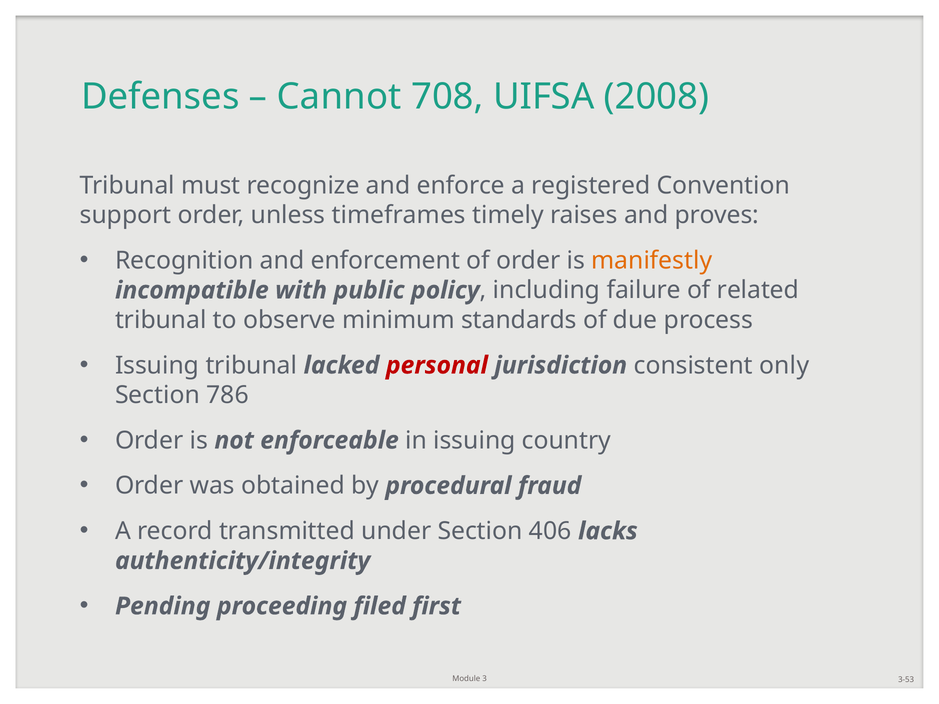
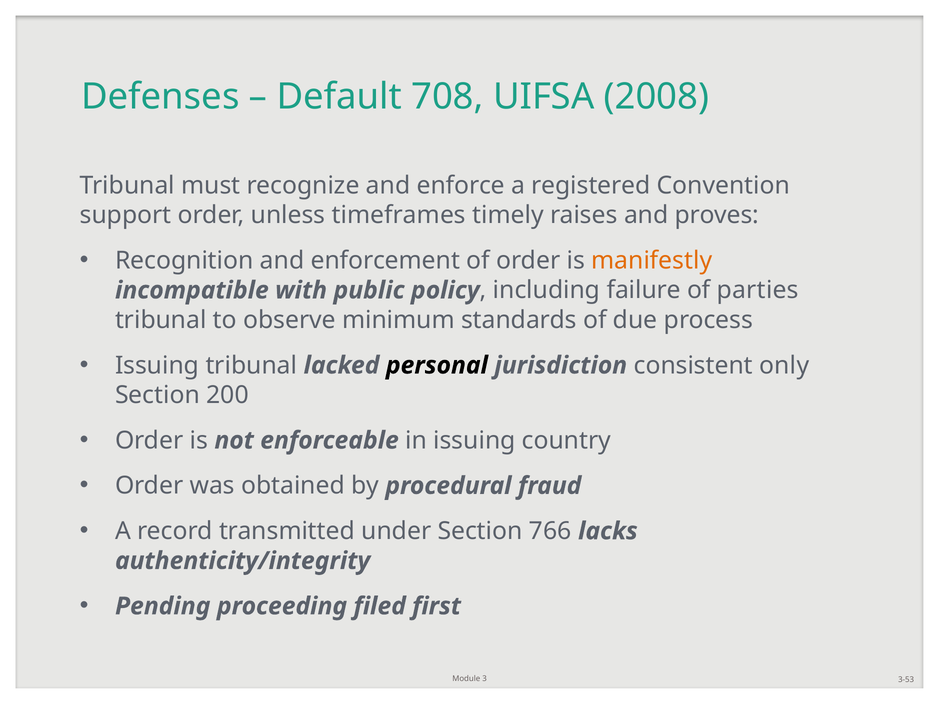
Cannot: Cannot -> Default (339, 97)
related: related -> parties (758, 290)
personal colour: red -> black (437, 366)
786: 786 -> 200 (227, 395)
406: 406 -> 766 (550, 531)
